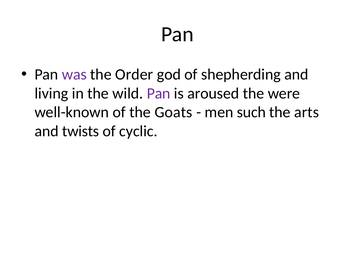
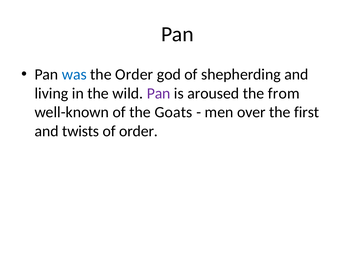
was colour: purple -> blue (74, 74)
were: were -> from (284, 93)
such: such -> over (251, 112)
arts: arts -> first (307, 112)
of cyclic: cyclic -> order (138, 131)
